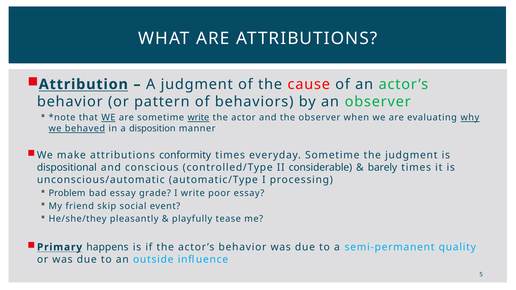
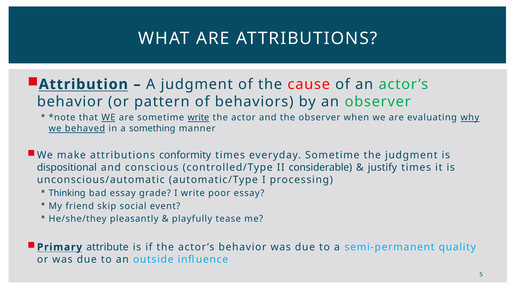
disposition: disposition -> something (152, 129)
barely: barely -> justify (382, 168)
Problem: Problem -> Thinking (67, 193)
happens: happens -> attribute (107, 247)
